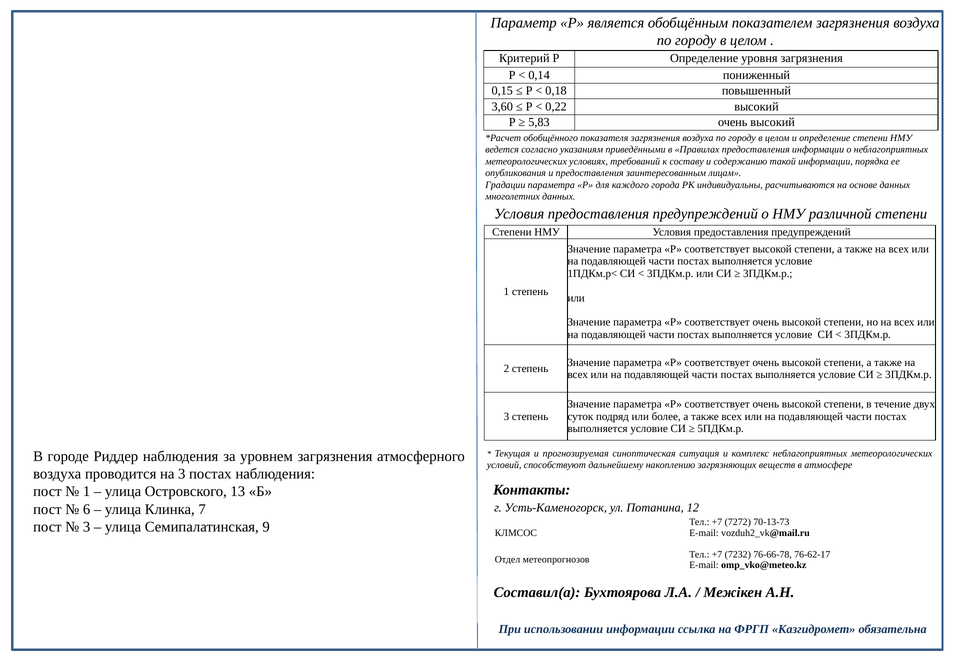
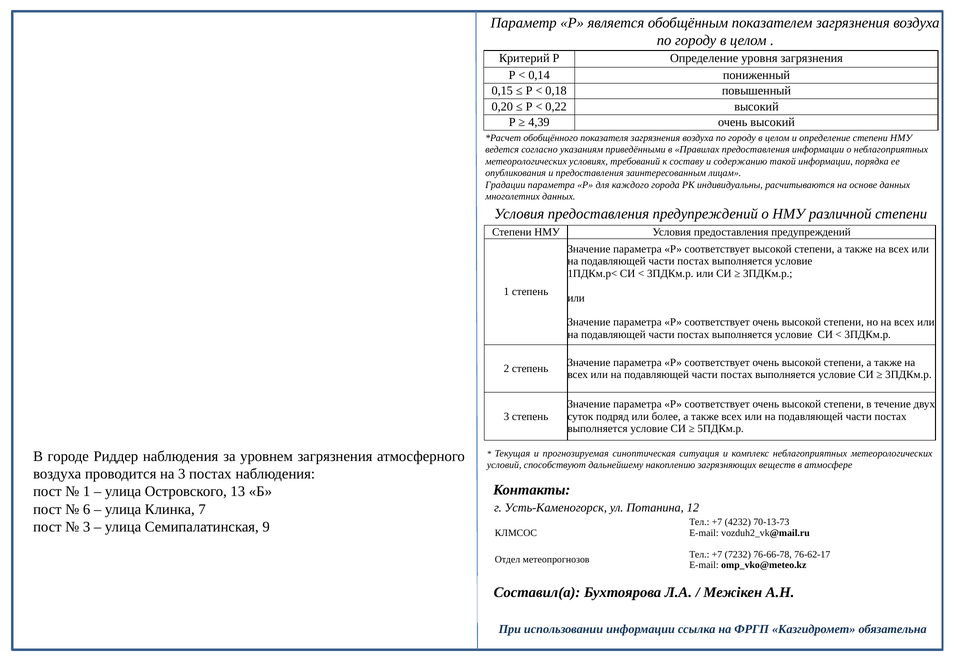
3,60: 3,60 -> 0,20 (502, 107)
5,83: 5,83 -> 4,39 (539, 122)
7272: 7272 -> 4232 (738, 522)
